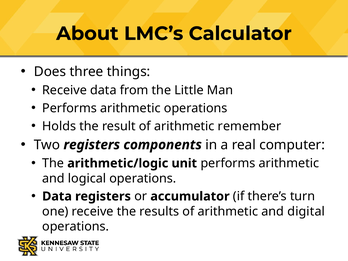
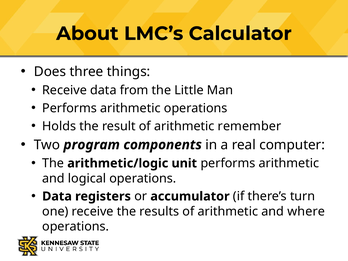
Two registers: registers -> program (92, 145)
digital: digital -> where (306, 211)
